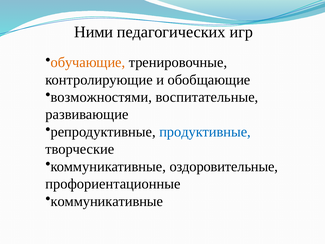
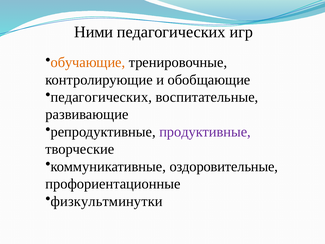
возможностями: возможностями -> педагогических (101, 97)
продуктивные colour: blue -> purple (205, 132)
коммуникативные: коммуникативные -> физкультминутки (107, 201)
